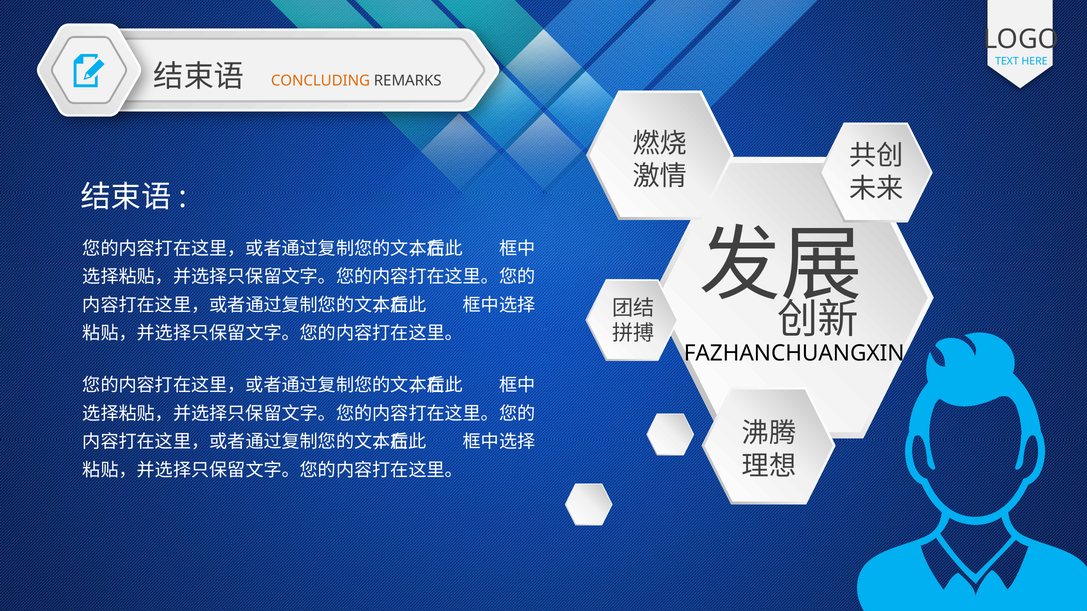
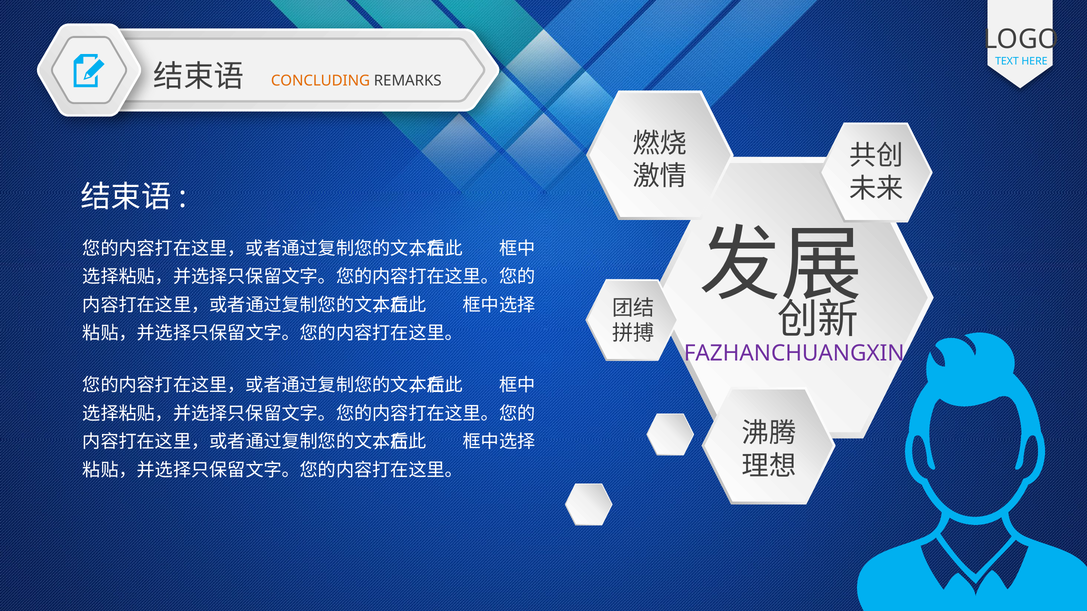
FAZHANCHUANGXIN colour: black -> purple (794, 353)
